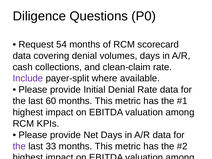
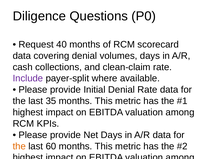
54: 54 -> 40 (62, 44)
60: 60 -> 35 (51, 101)
the colour: purple -> orange (19, 146)
33: 33 -> 60 (51, 146)
